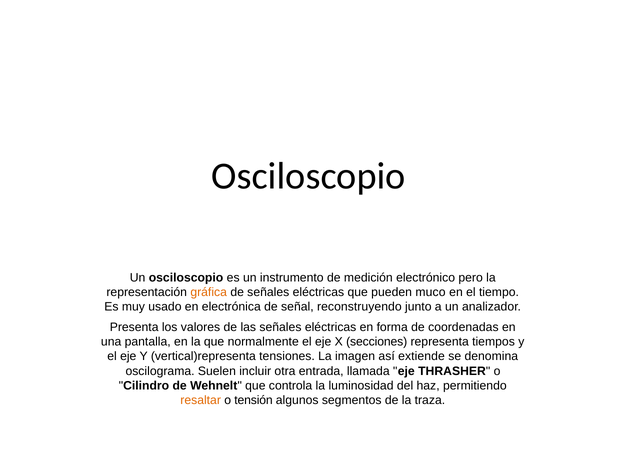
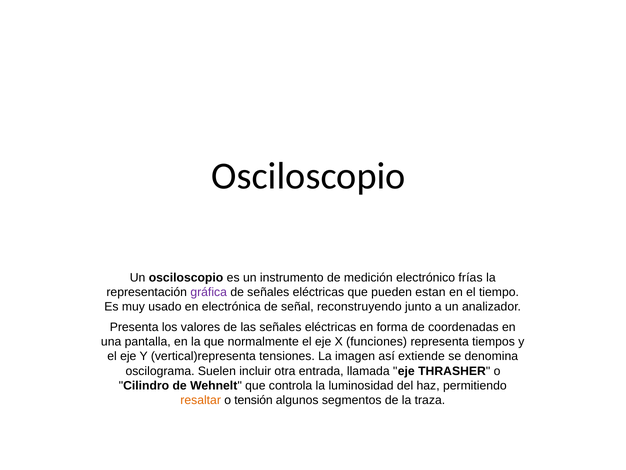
pero: pero -> frías (471, 277)
gráfica colour: orange -> purple (209, 292)
muco: muco -> estan (430, 292)
secciones: secciones -> funciones (377, 341)
